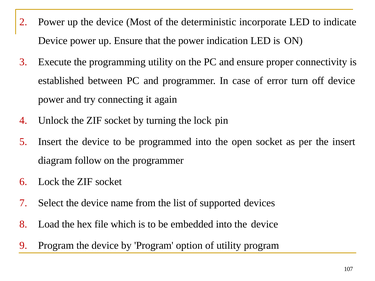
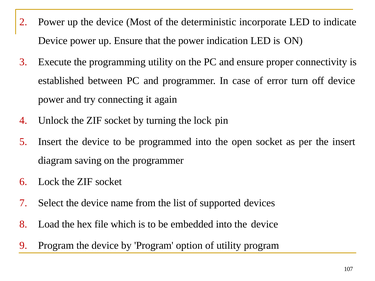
follow: follow -> saving (88, 161)
